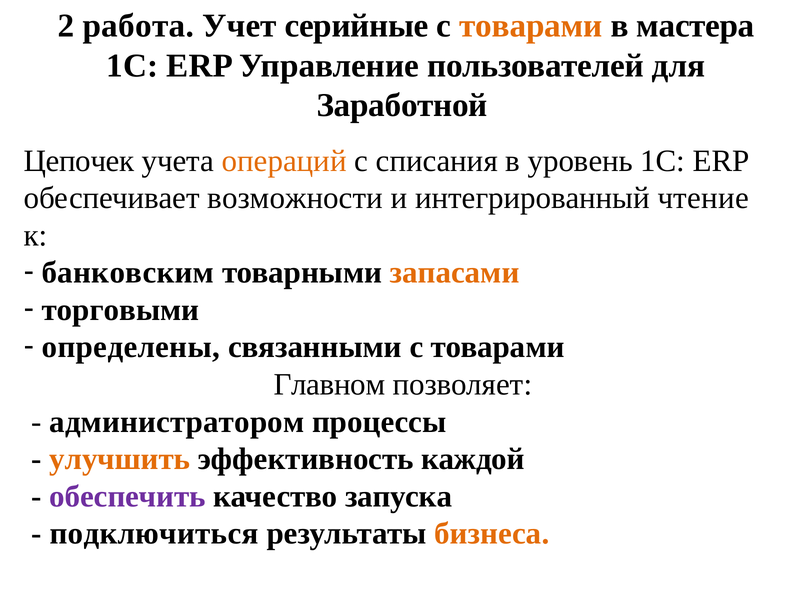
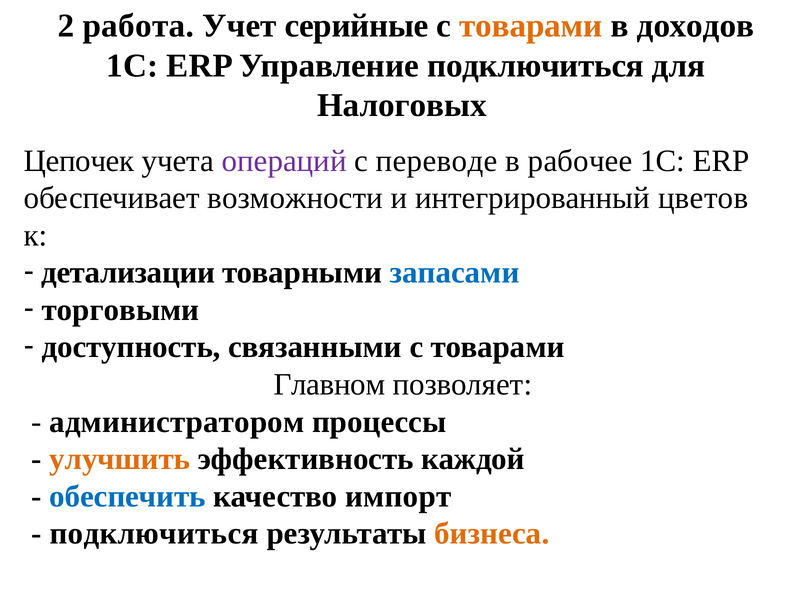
мастера: мастера -> доходов (695, 26)
Управление пользователей: пользователей -> подключиться (536, 65)
Заработной: Заработной -> Налоговых (402, 105)
операций colour: orange -> purple (284, 161)
списания: списания -> переводе (437, 161)
уровень: уровень -> рабочее (580, 161)
чтение: чтение -> цветов (703, 198)
банковским: банковским -> детализации (128, 272)
запасами colour: orange -> blue (455, 272)
определены: определены -> доступность (131, 347)
обеспечить colour: purple -> blue (128, 496)
запуска: запуска -> импорт (398, 496)
